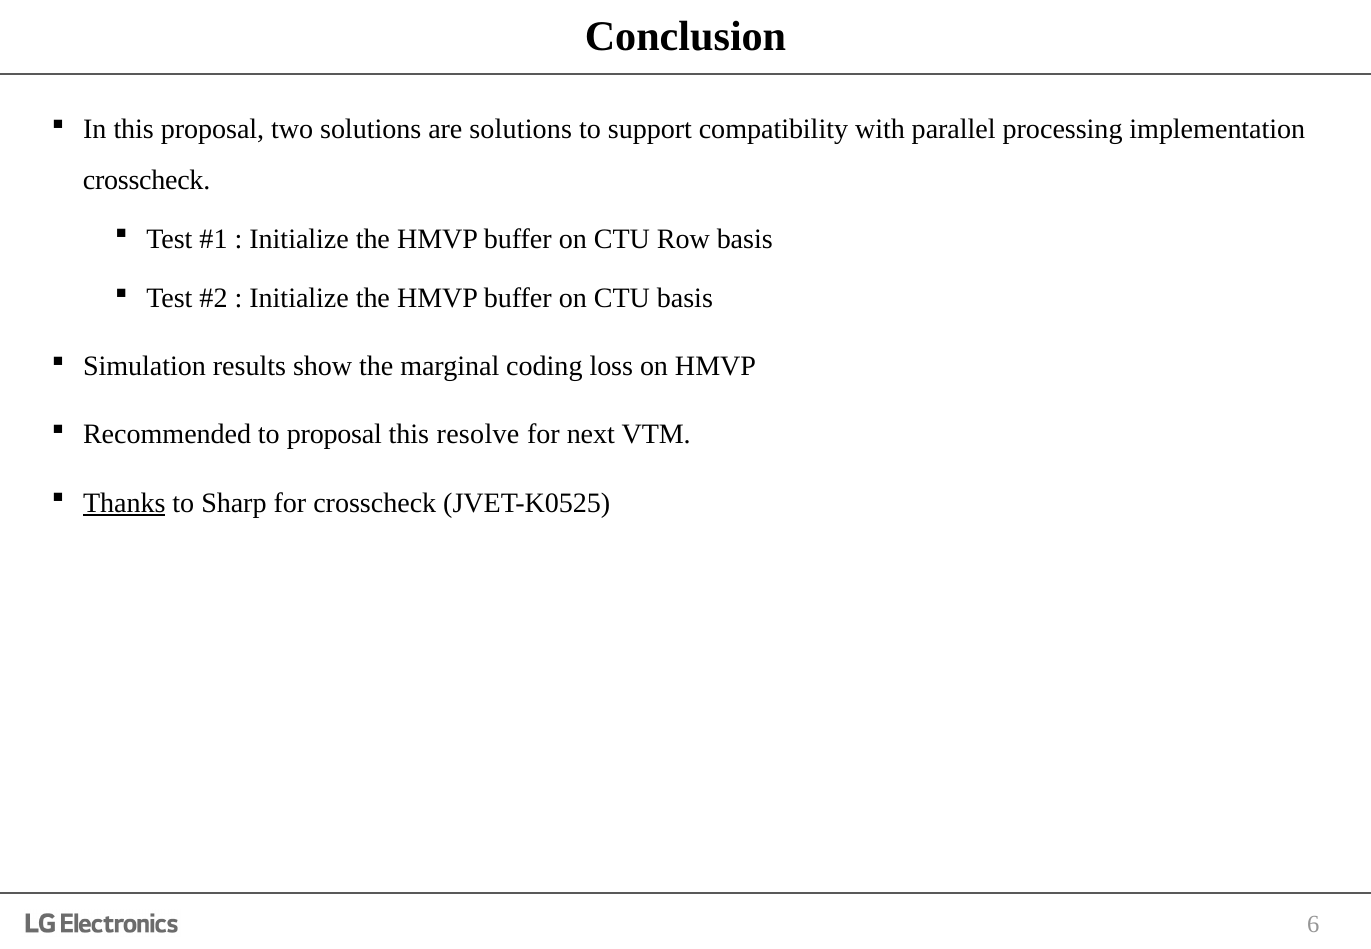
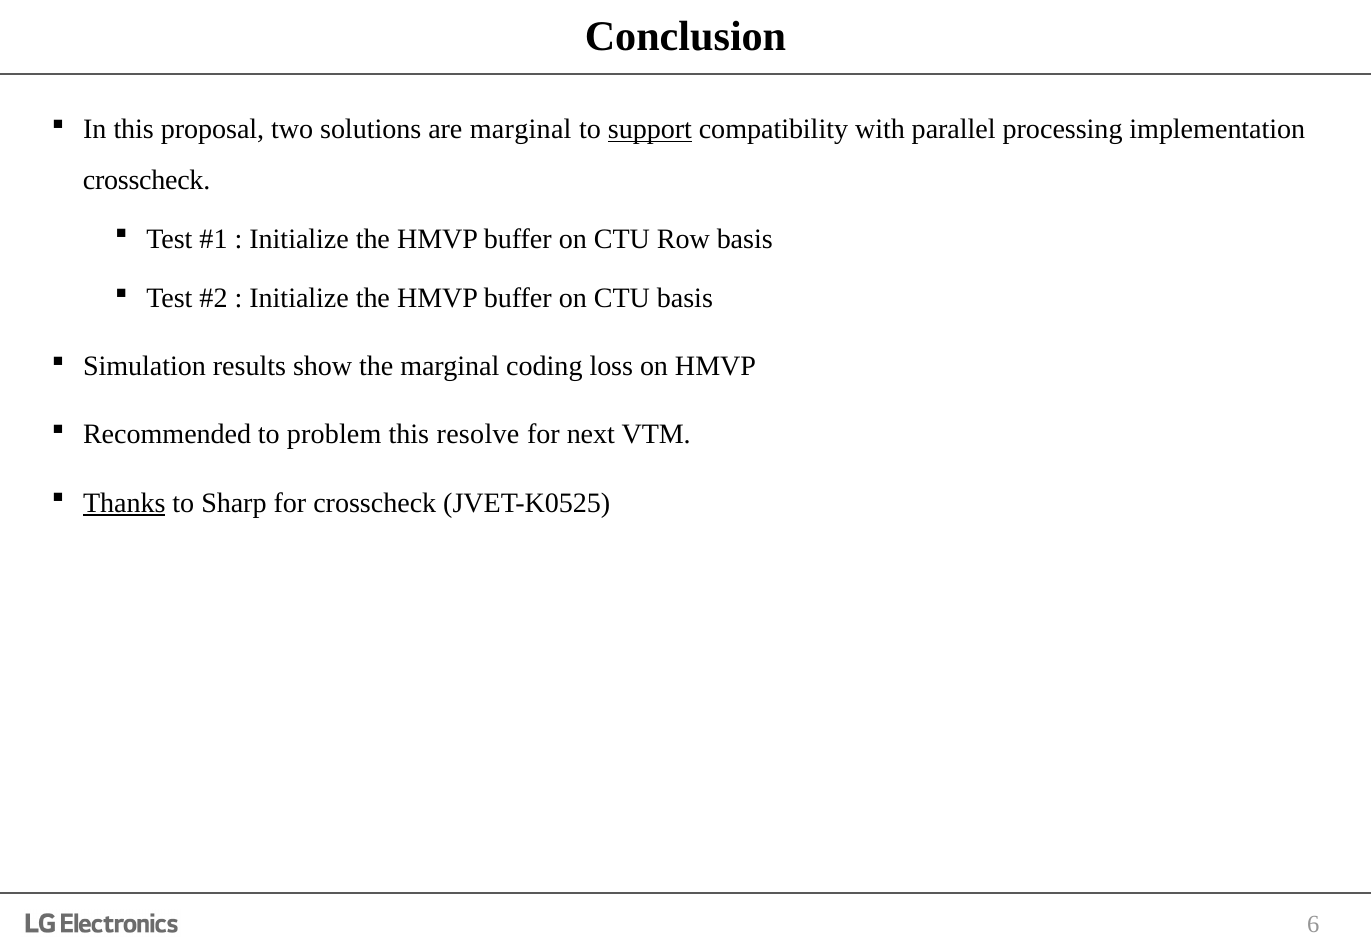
are solutions: solutions -> marginal (521, 129)
support underline: none -> present (650, 129)
to proposal: proposal -> problem (334, 435)
